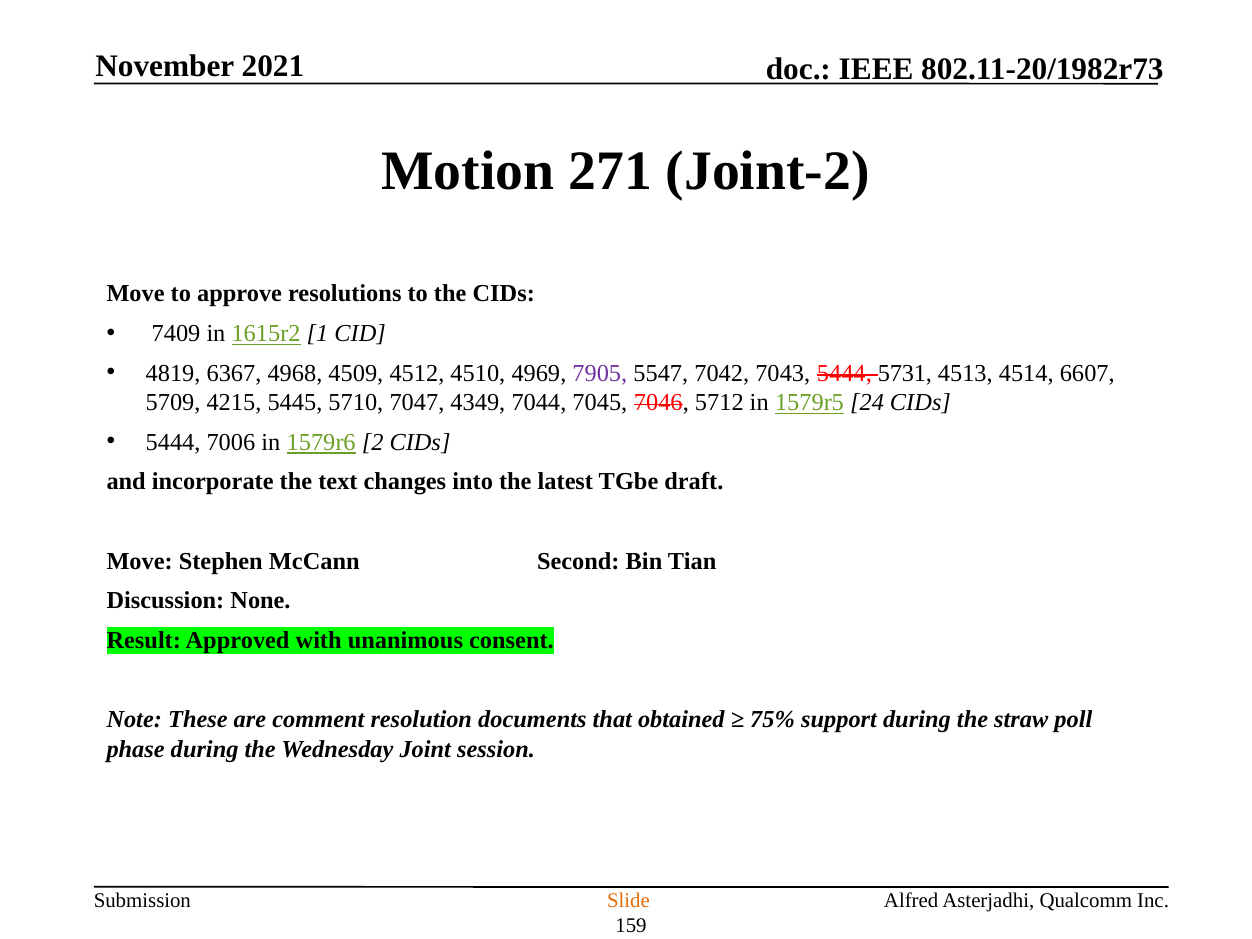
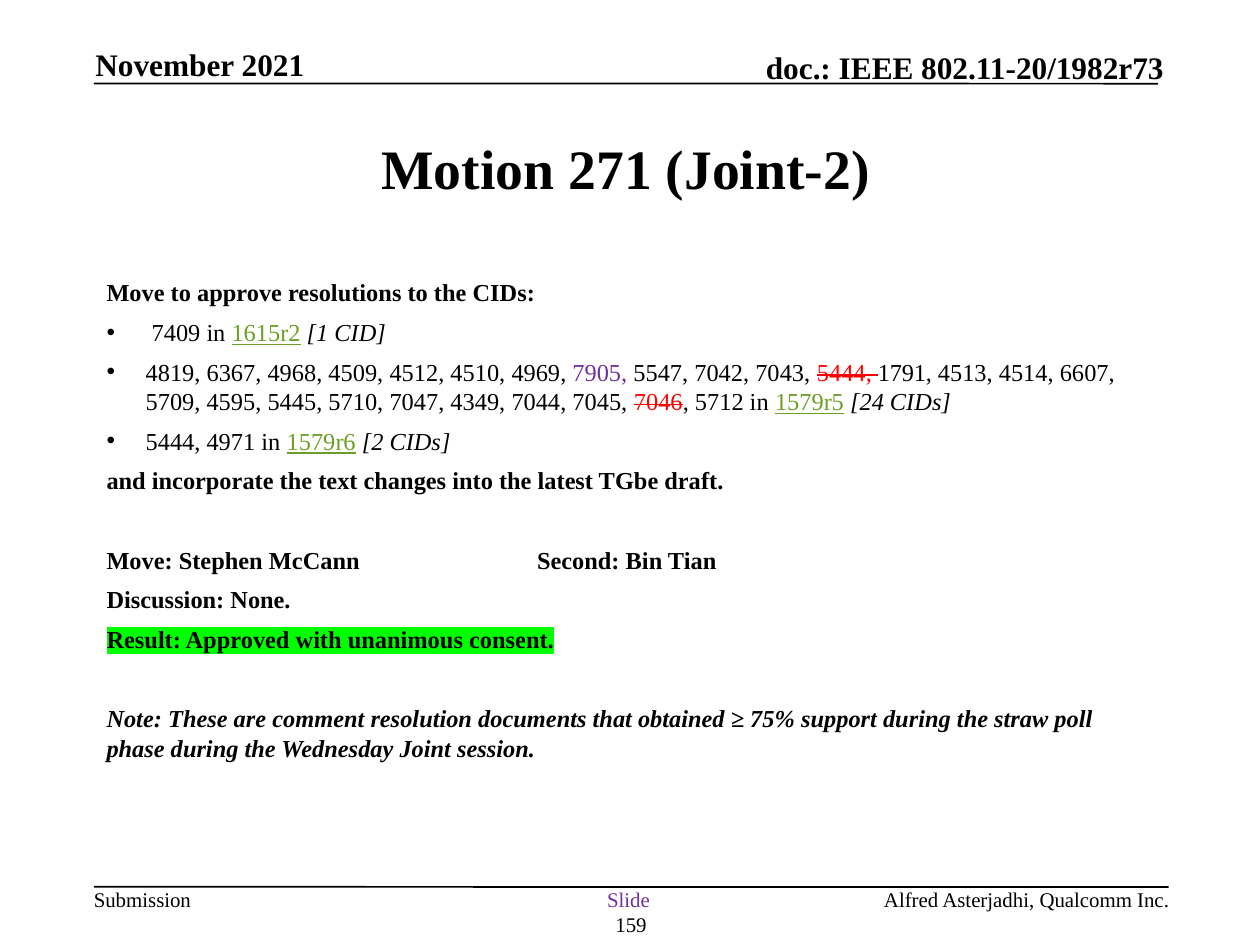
5731: 5731 -> 1791 (905, 373)
4215: 4215 -> 4595 (234, 402)
7006: 7006 -> 4971 (231, 442)
Slide colour: orange -> purple (628, 901)
